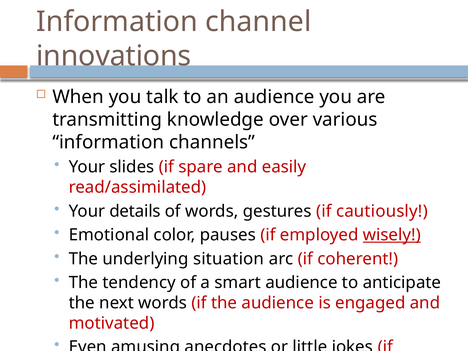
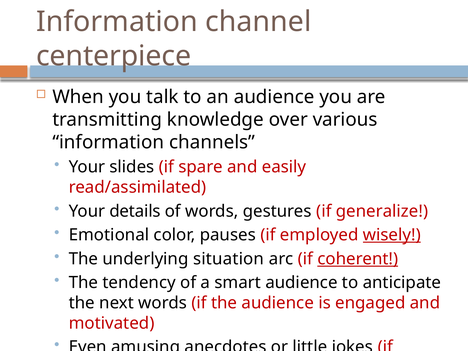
innovations: innovations -> centerpiece (114, 56)
cautiously: cautiously -> generalize (382, 211)
coherent underline: none -> present (358, 259)
